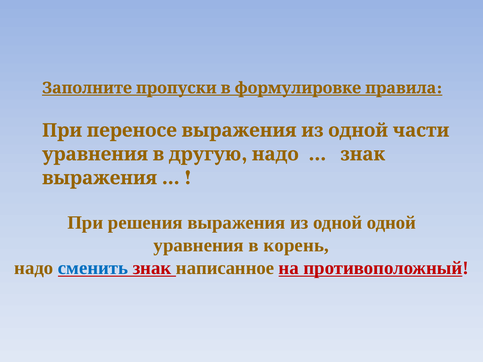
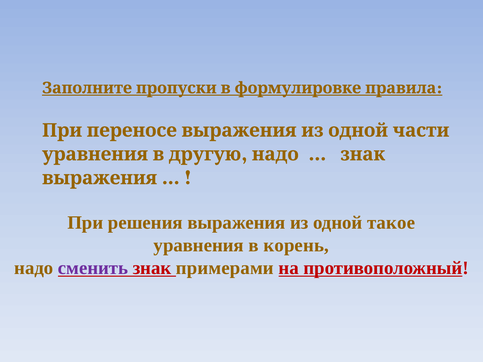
одной одной: одной -> такое (391, 223)
сменить colour: blue -> purple (93, 268)
написанное: написанное -> примерами (225, 268)
